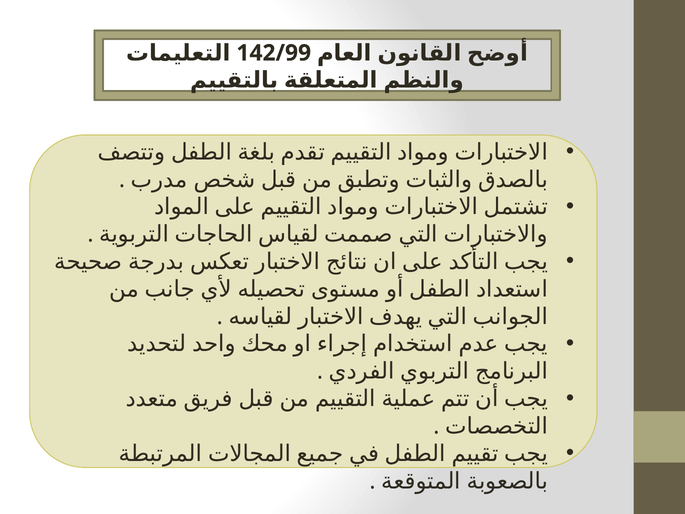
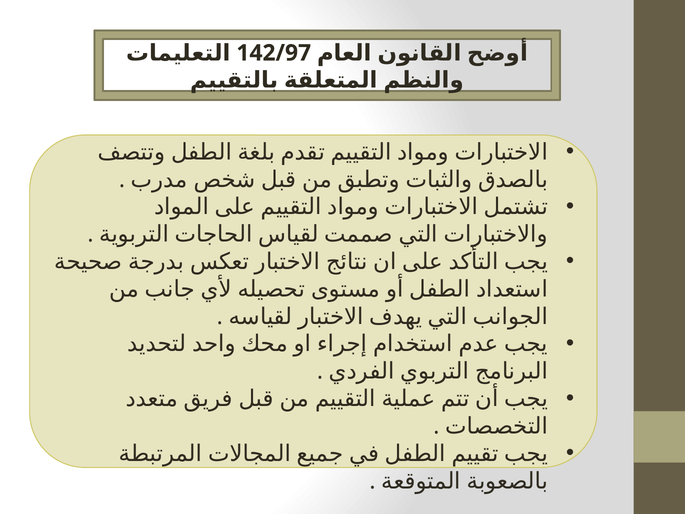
142/99: 142/99 -> 142/97 (274, 53)
